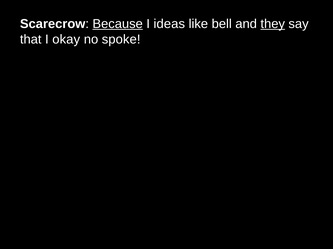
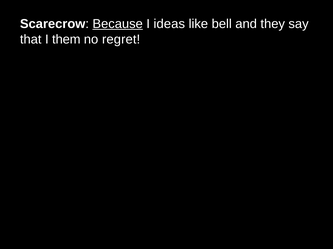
they underline: present -> none (273, 24)
okay: okay -> them (66, 39)
spoke: spoke -> regret (121, 39)
